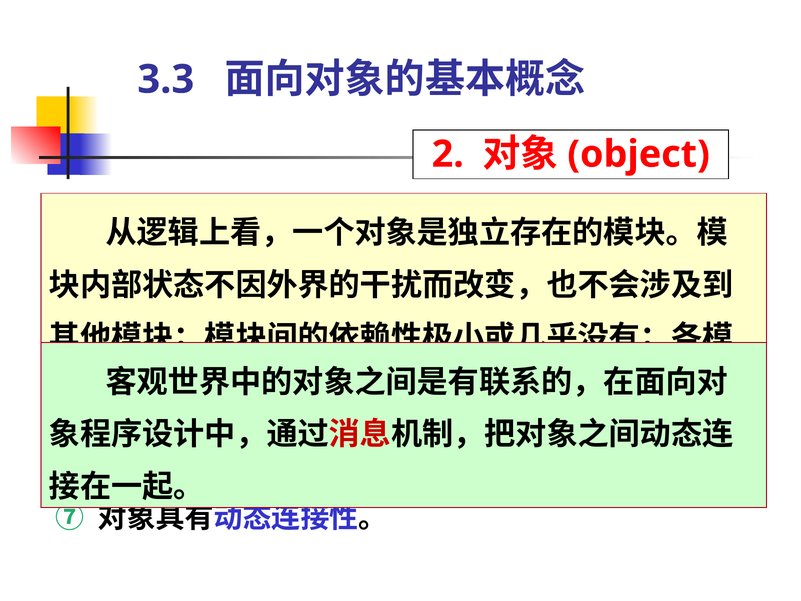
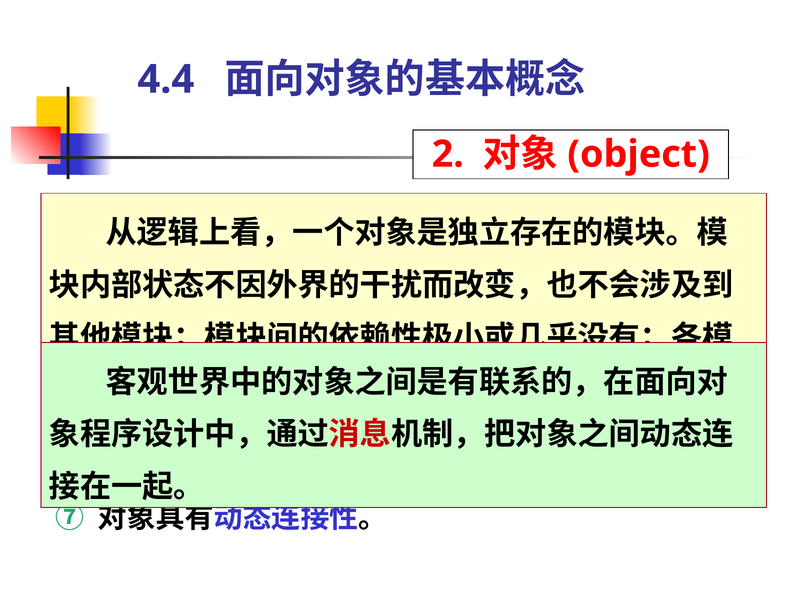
3.3: 3.3 -> 4.4 (166, 79)
